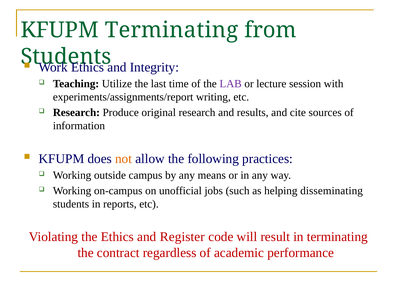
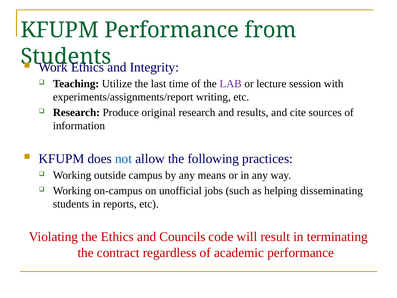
KFUPM Terminating: Terminating -> Performance (172, 30)
not colour: orange -> blue (124, 158)
Register: Register -> Councils (182, 237)
